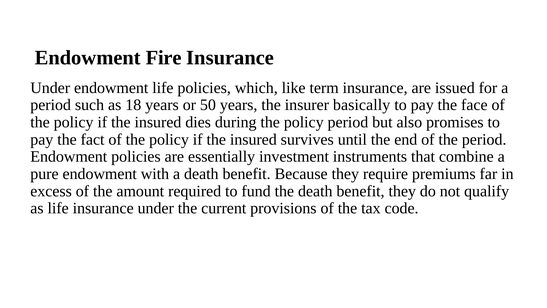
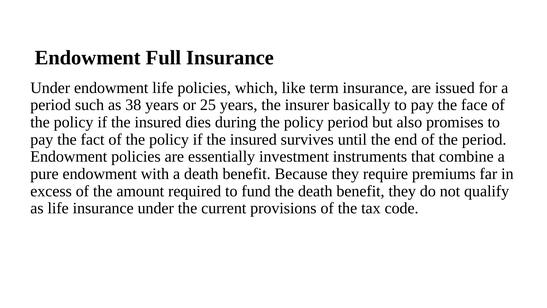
Fire: Fire -> Full (164, 58)
18: 18 -> 38 (133, 105)
50: 50 -> 25 (208, 105)
